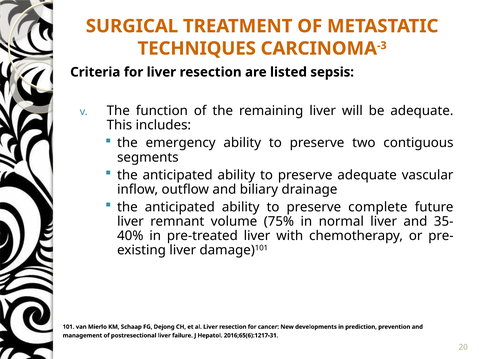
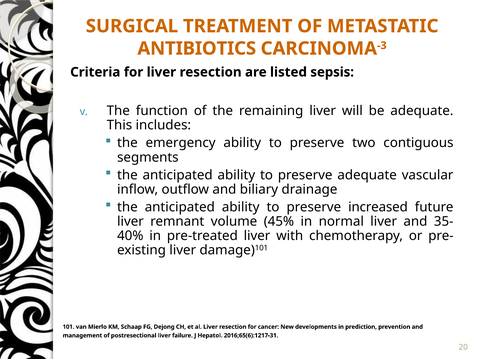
TECHNIQUES: TECHNIQUES -> ANTIBIOTICS (197, 49)
complete: complete -> increased (378, 207)
75%: 75% -> 45% (279, 222)
